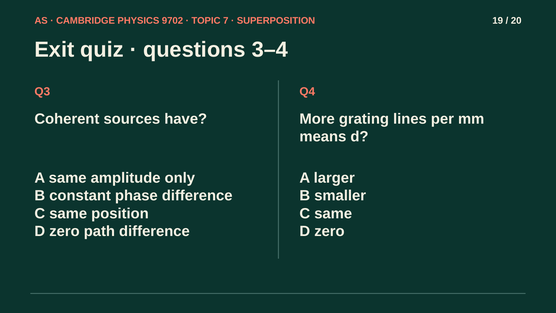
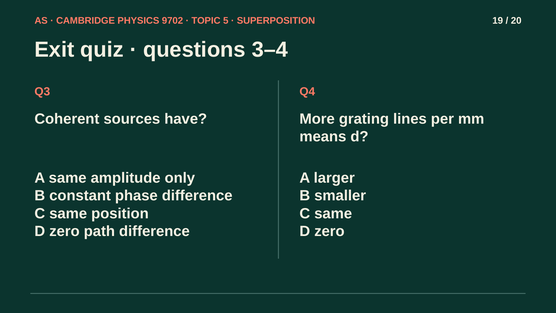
7: 7 -> 5 (226, 21)
